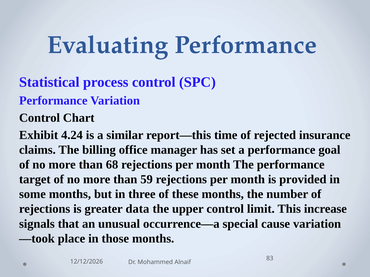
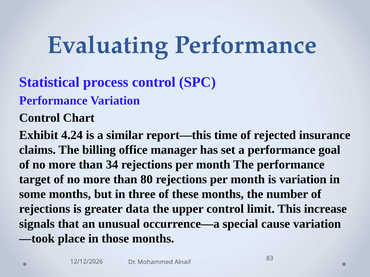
68: 68 -> 34 (112, 165)
59: 59 -> 80 (147, 180)
is provided: provided -> variation (303, 180)
